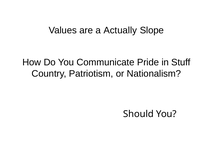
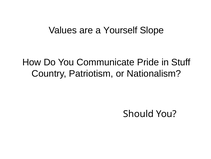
Actually: Actually -> Yourself (120, 30)
